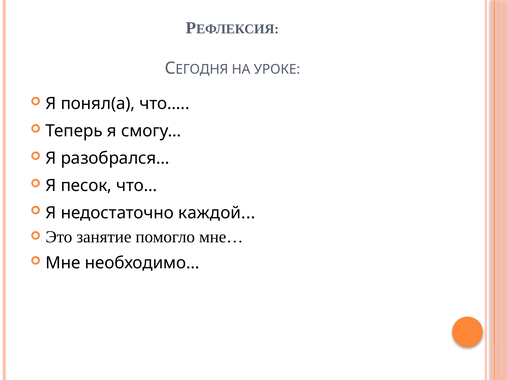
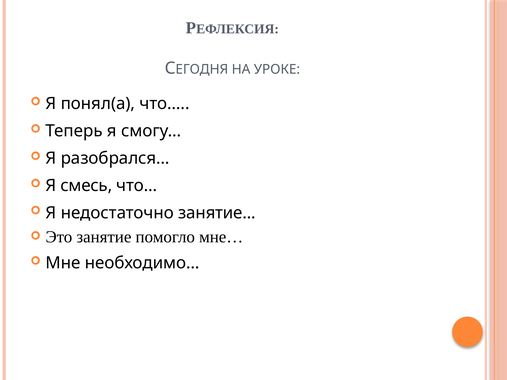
песок: песок -> смесь (86, 186)
недостаточно каждой: каждой -> занятие (217, 213)
